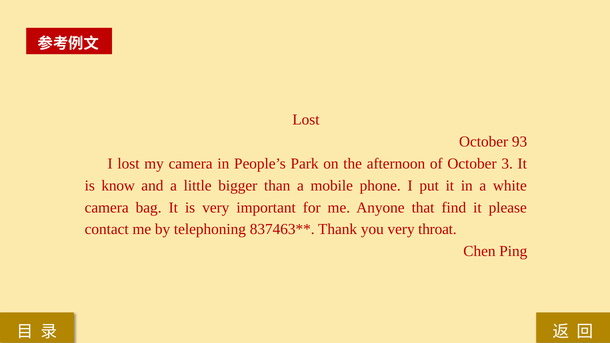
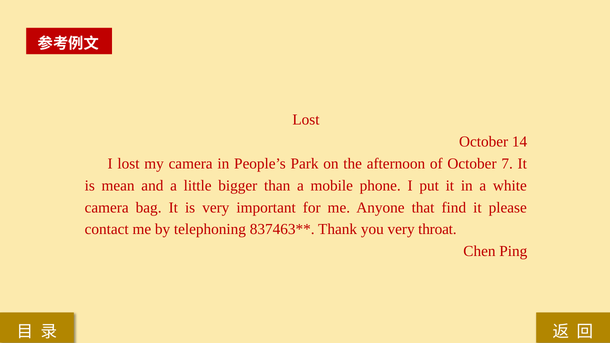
93: 93 -> 14 (520, 142)
3: 3 -> 7 (507, 164)
know: know -> mean (118, 186)
